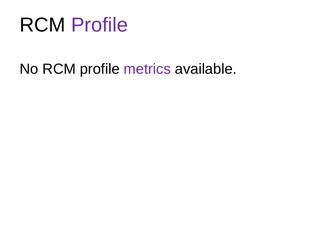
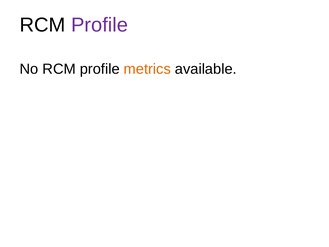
metrics colour: purple -> orange (147, 69)
